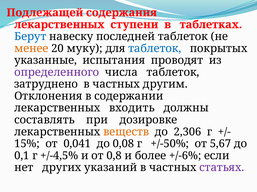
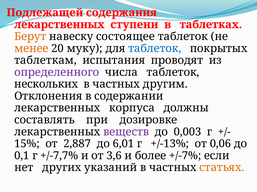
Берут colour: blue -> orange (30, 37)
последней: последней -> состоящее (125, 37)
указанные: указанные -> таблеткам (45, 61)
затруднено: затруднено -> нескольких (46, 84)
входить: входить -> корпуса (132, 108)
веществ colour: orange -> purple (126, 132)
2,306: 2,306 -> 0,003 (187, 132)
0,041: 0,041 -> 2,887 (77, 144)
0,08: 0,08 -> 6,01 (123, 144)
+/-50%: +/-50% -> +/-13% (170, 144)
5,67: 5,67 -> 0,06 (220, 144)
+/-4,5%: +/-4,5% -> +/-7,7% (59, 156)
0,8: 0,8 -> 3,6 (114, 156)
+/-6%: +/-6% -> +/-7% (185, 156)
статьях colour: purple -> orange (222, 168)
